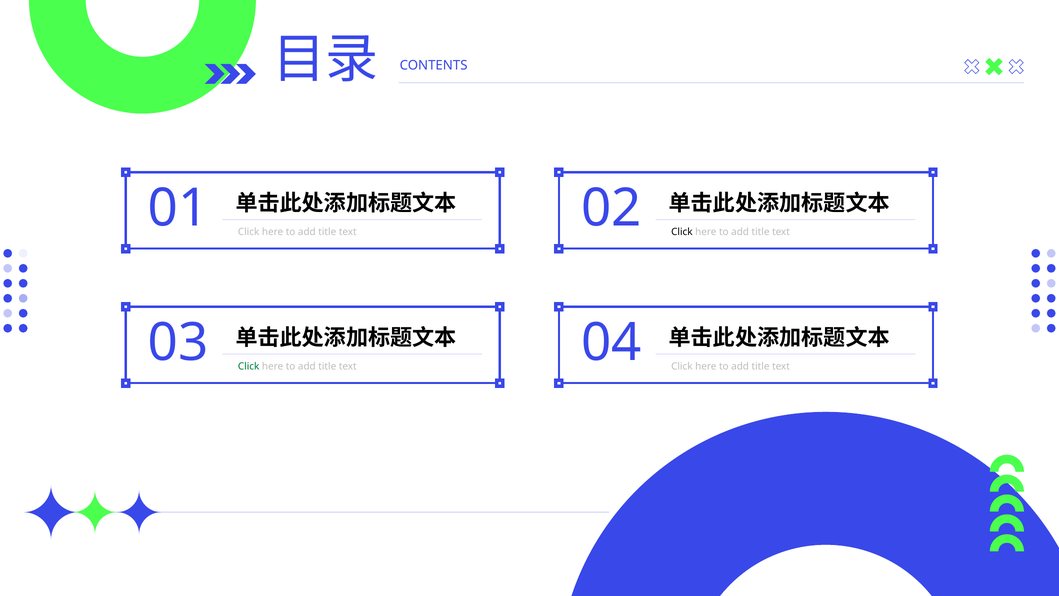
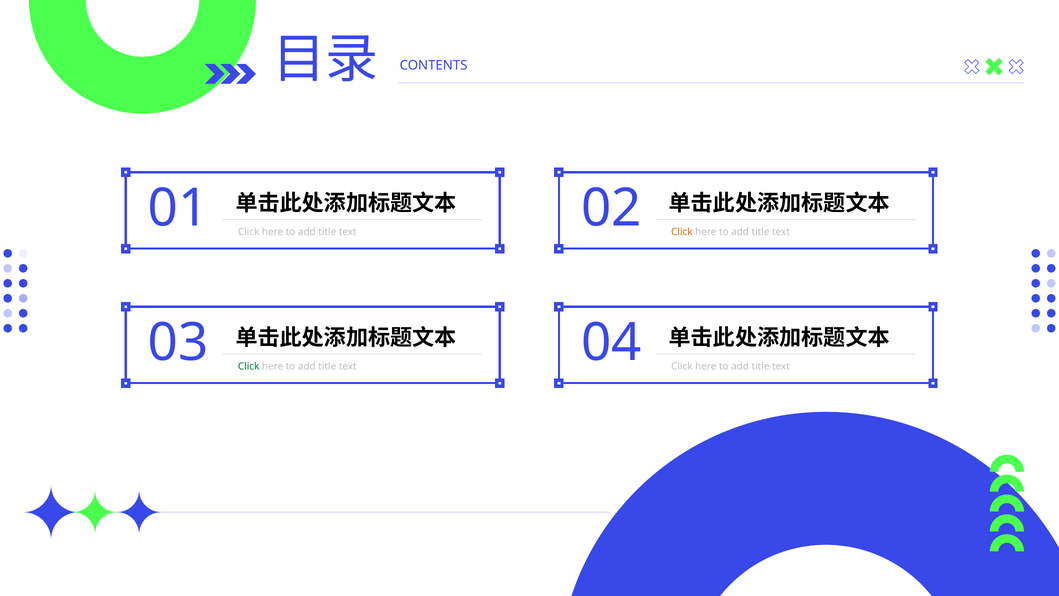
Click colour: black -> orange (682, 232)
